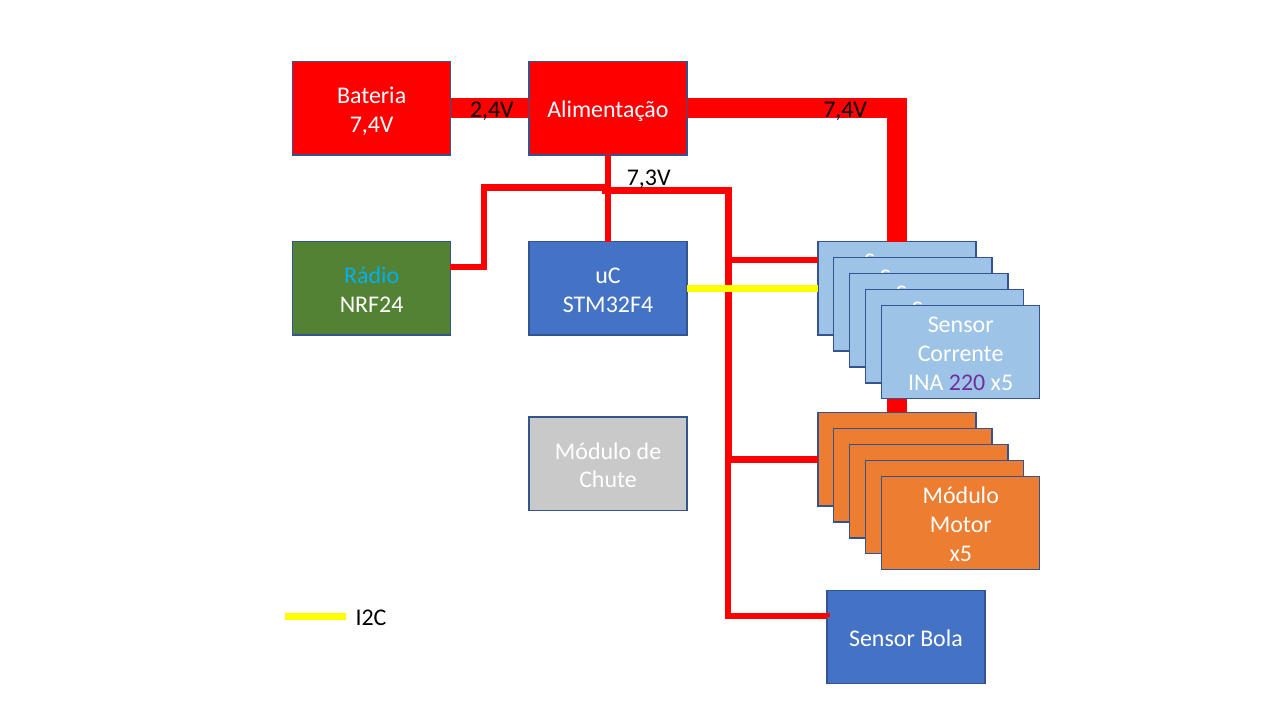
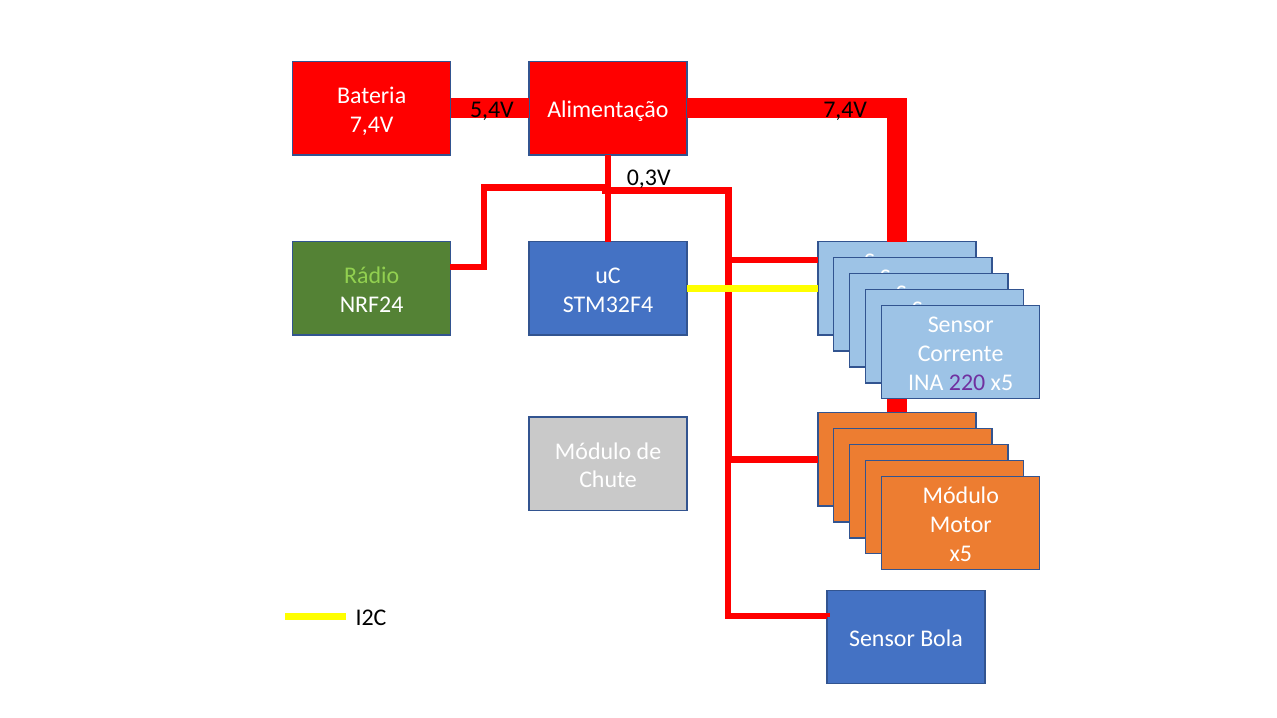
2,4V: 2,4V -> 5,4V (492, 110)
7,3V: 7,3V -> 0,3V (649, 178)
Rádio colour: light blue -> light green (372, 276)
